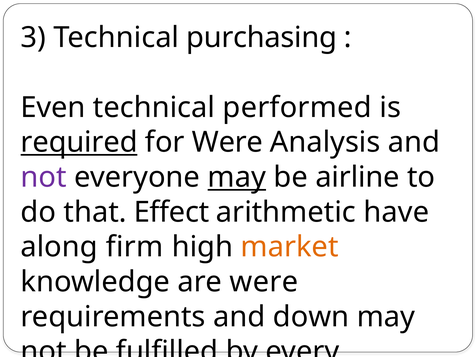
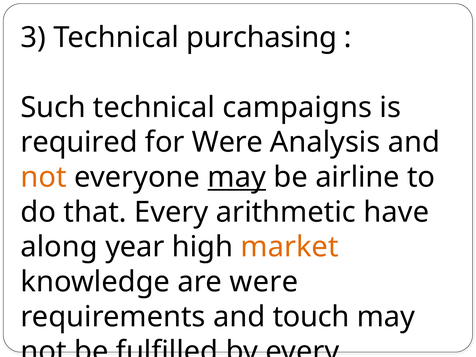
Even: Even -> Such (53, 107)
performed: performed -> campaigns (297, 107)
required underline: present -> none (79, 142)
not colour: purple -> orange (44, 177)
that Effect: Effect -> Every (171, 212)
firm: firm -> year (135, 247)
down: down -> touch (311, 317)
